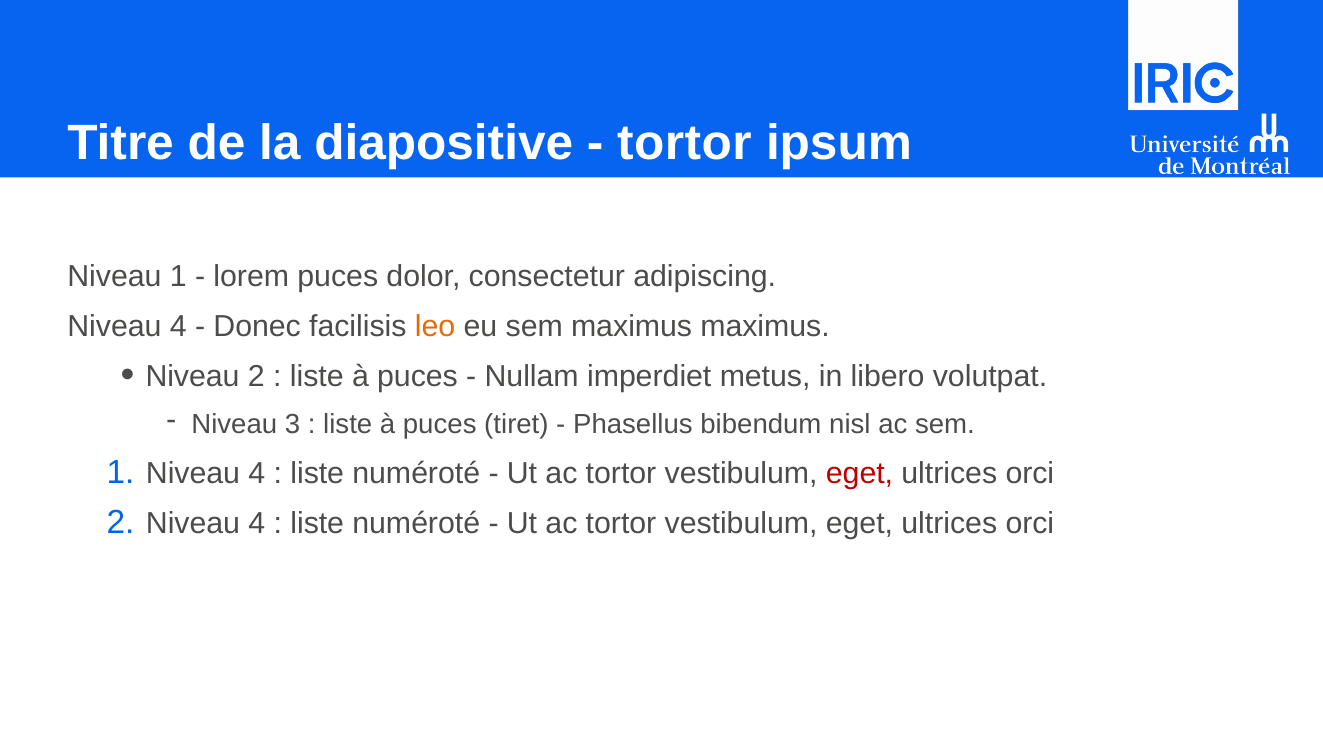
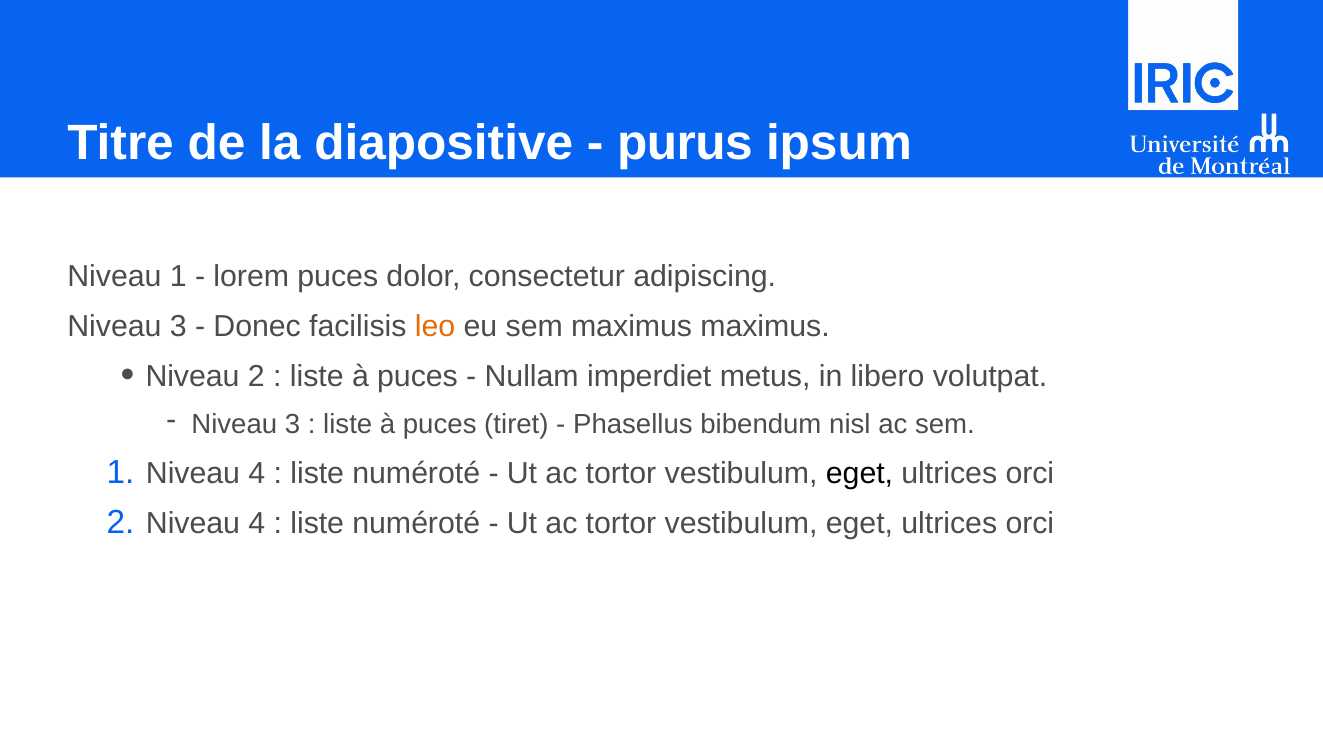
tortor: tortor -> purus (685, 143)
4: 4 -> 3 (178, 326)
eget colour: red -> black (860, 474)
